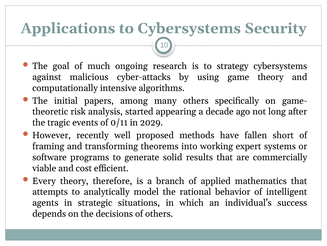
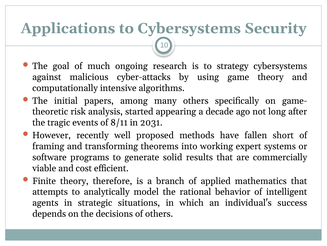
0/11: 0/11 -> 8/11 (119, 122)
2029: 2029 -> 2031 (151, 122)
Every: Every -> Finite (44, 180)
